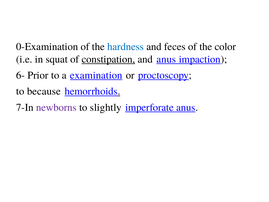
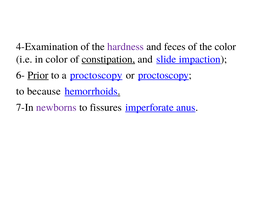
0-Examination: 0-Examination -> 4-Examination (47, 47)
hardness colour: blue -> purple (126, 47)
in squat: squat -> color (57, 59)
and anus: anus -> slide (166, 59)
Prior underline: none -> present (38, 75)
a examination: examination -> proctoscopy (96, 75)
slightly: slightly -> fissures (106, 107)
